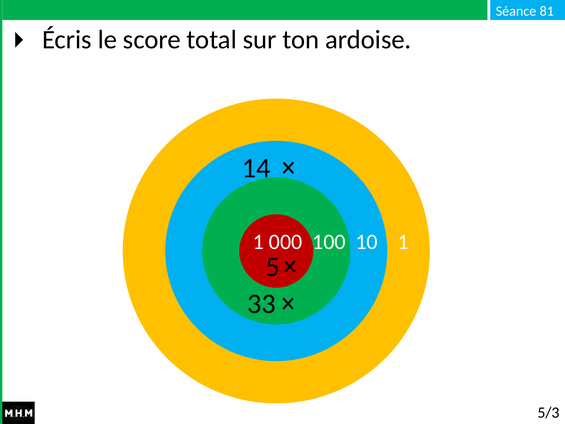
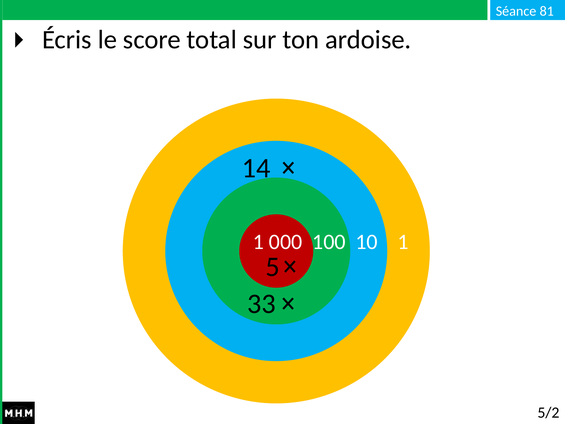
5/3: 5/3 -> 5/2 (548, 412)
